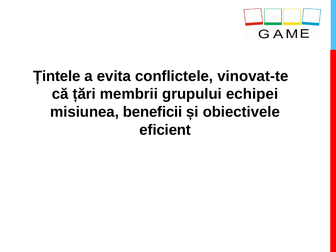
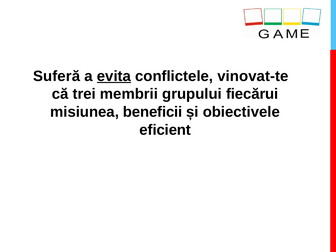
Țintele: Țintele -> Suferă (57, 76)
evita underline: none -> present (114, 76)
țări: țări -> trei (84, 94)
echipei: echipei -> fiecărui (252, 94)
